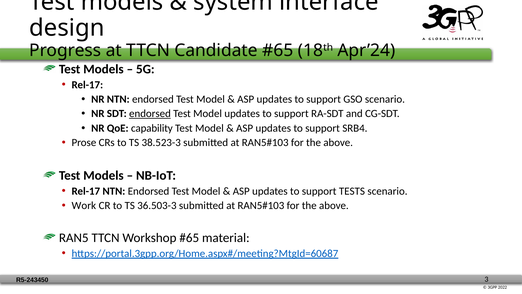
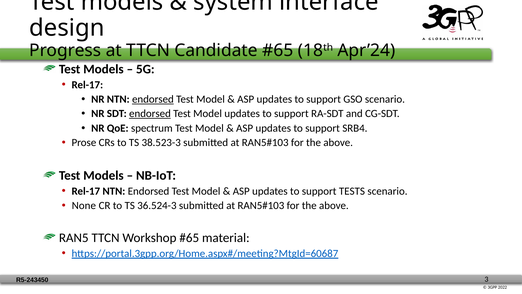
endorsed underline: none -> present (153, 99)
capability: capability -> spectrum (152, 128)
Work: Work -> None (84, 205)
36.503-3: 36.503-3 -> 36.524-3 (157, 205)
